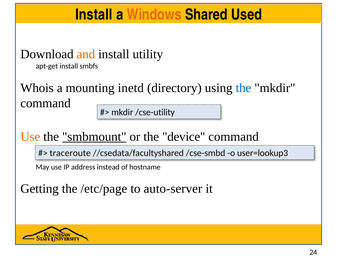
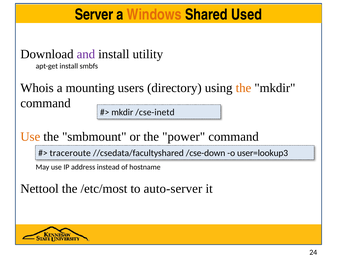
Install: Install -> Server (94, 15)
and colour: orange -> purple (86, 54)
inetd: inetd -> users (131, 88)
the colour: blue -> orange (243, 88)
/cse-utility: /cse-utility -> /cse-inetd (155, 112)
smbmount underline: present -> none (94, 137)
device: device -> power (184, 137)
/cse-smbd: /cse-smbd -> /cse-down (206, 153)
Getting: Getting -> Nettool (40, 189)
/etc/page: /etc/page -> /etc/most (104, 189)
